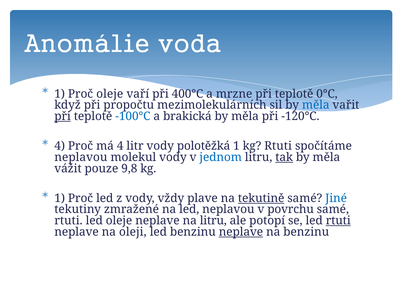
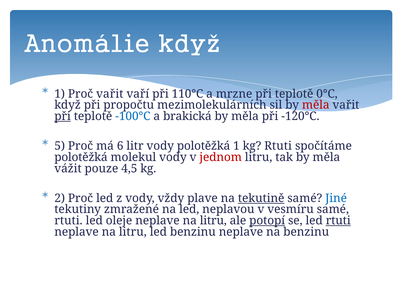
Anomálie voda: voda -> když (189, 44)
Proč oleje: oleje -> vařit (110, 94)
400°C: 400°C -> 110°C (187, 94)
měla colour: blue -> red (316, 105)
4: 4 -> 5 (60, 146)
má 4: 4 -> 6 (120, 146)
neplavou: neplavou -> polotěžká (81, 157)
jednom colour: blue -> red (221, 157)
tak underline: present -> none (284, 157)
9,8: 9,8 -> 4,5 (129, 168)
1: 1 -> 2 (60, 198)
povrchu: povrchu -> vesmíru (291, 209)
potopí underline: none -> present (267, 220)
oleji: oleji -> litru (133, 232)
neplave underline: present -> none (241, 232)
